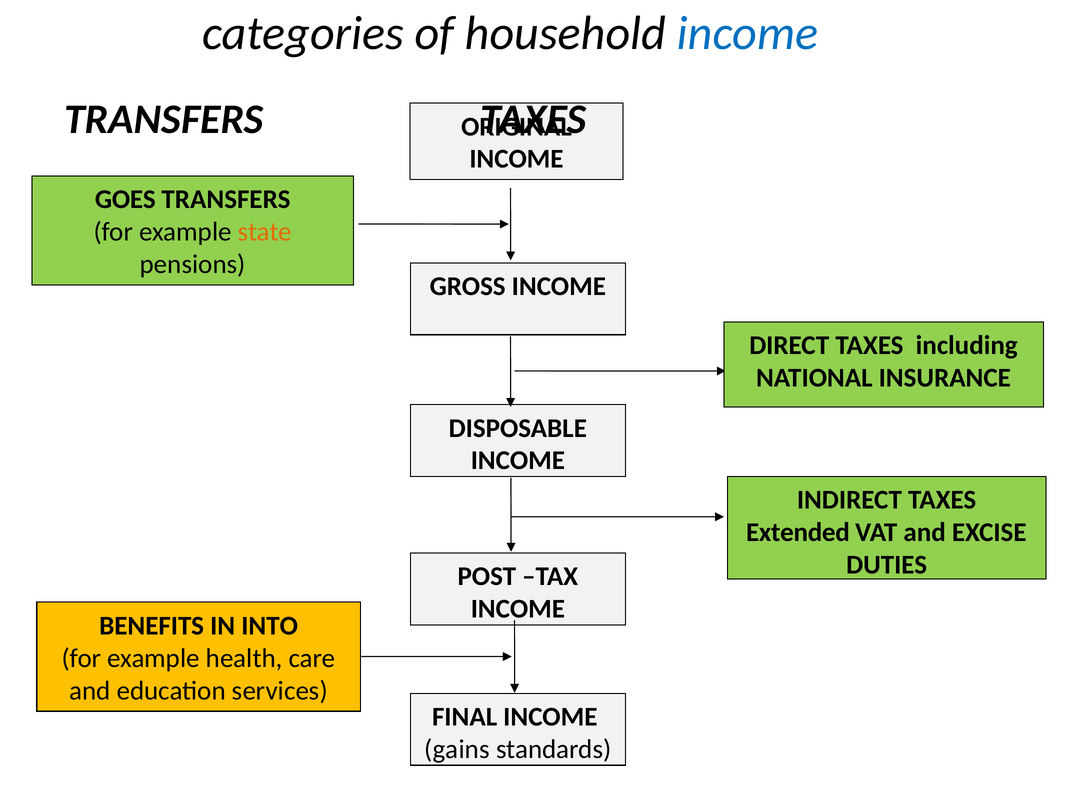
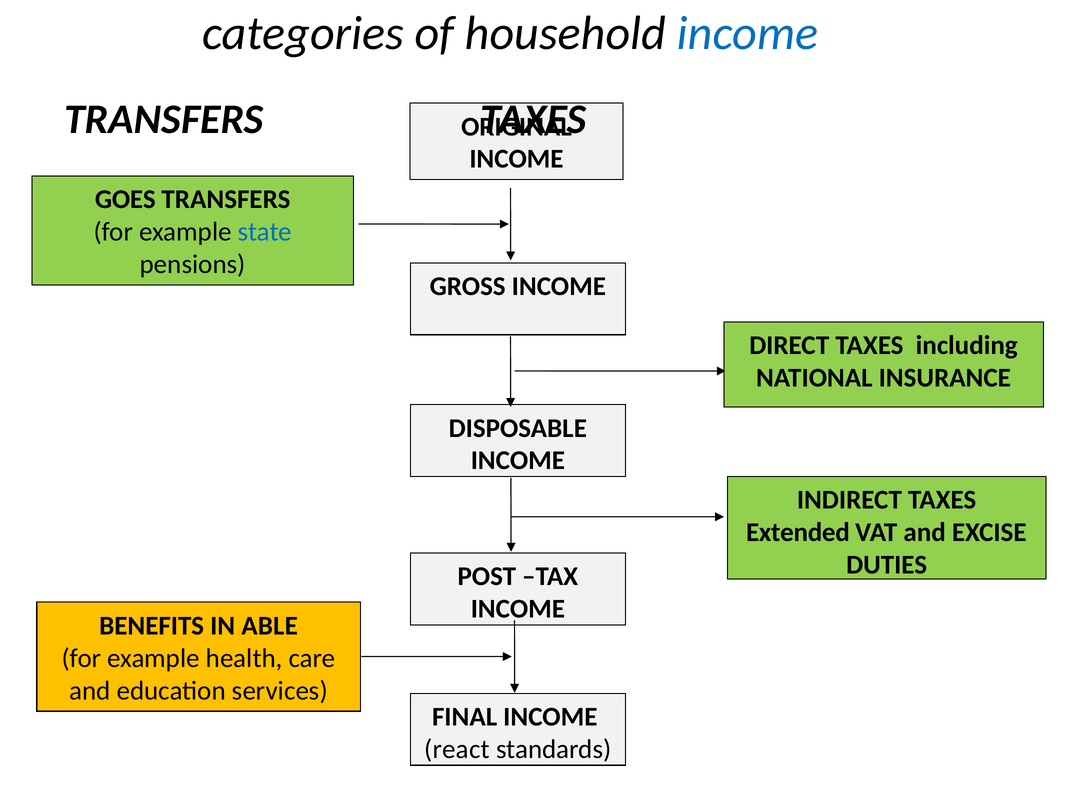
state colour: orange -> blue (265, 232)
INTO: INTO -> ABLE (270, 626)
gains: gains -> react (457, 750)
